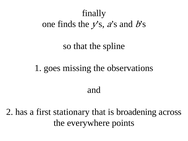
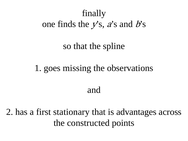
broadening: broadening -> advantages (136, 112)
everywhere: everywhere -> constructed (88, 123)
